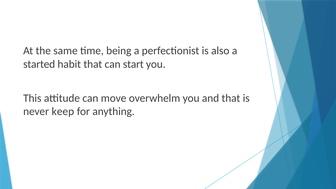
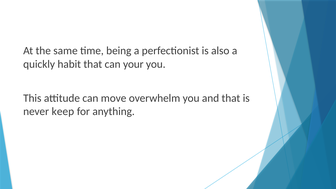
started: started -> quickly (39, 64)
start: start -> your (133, 64)
